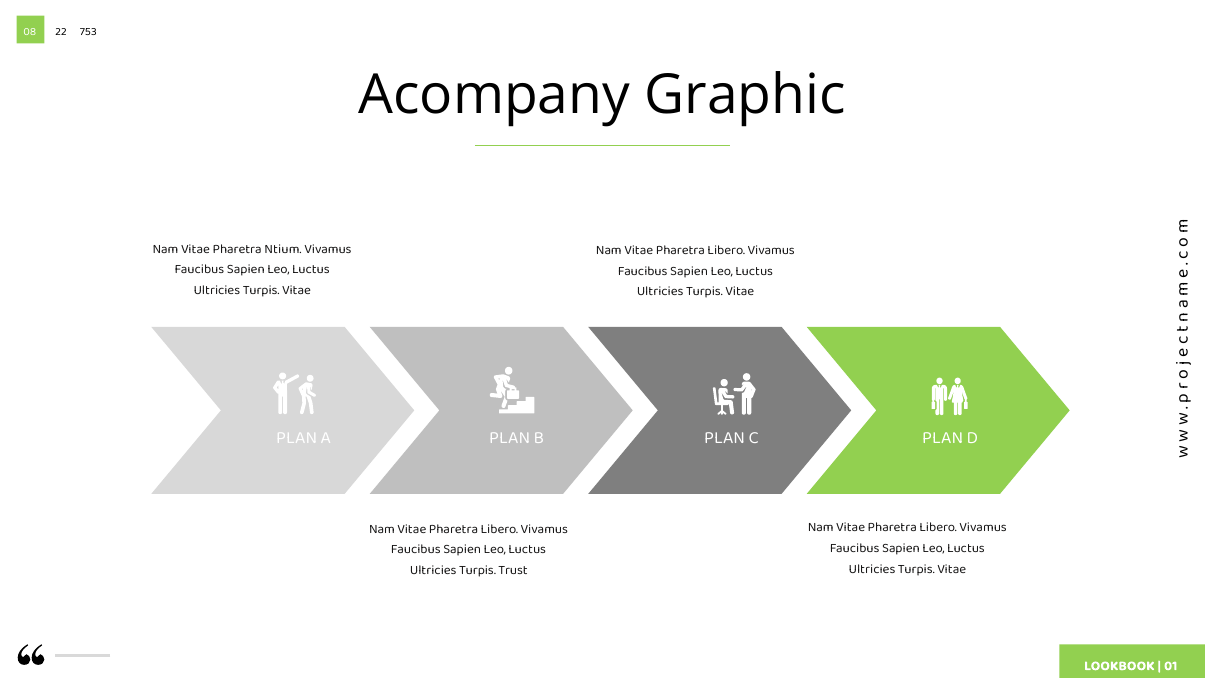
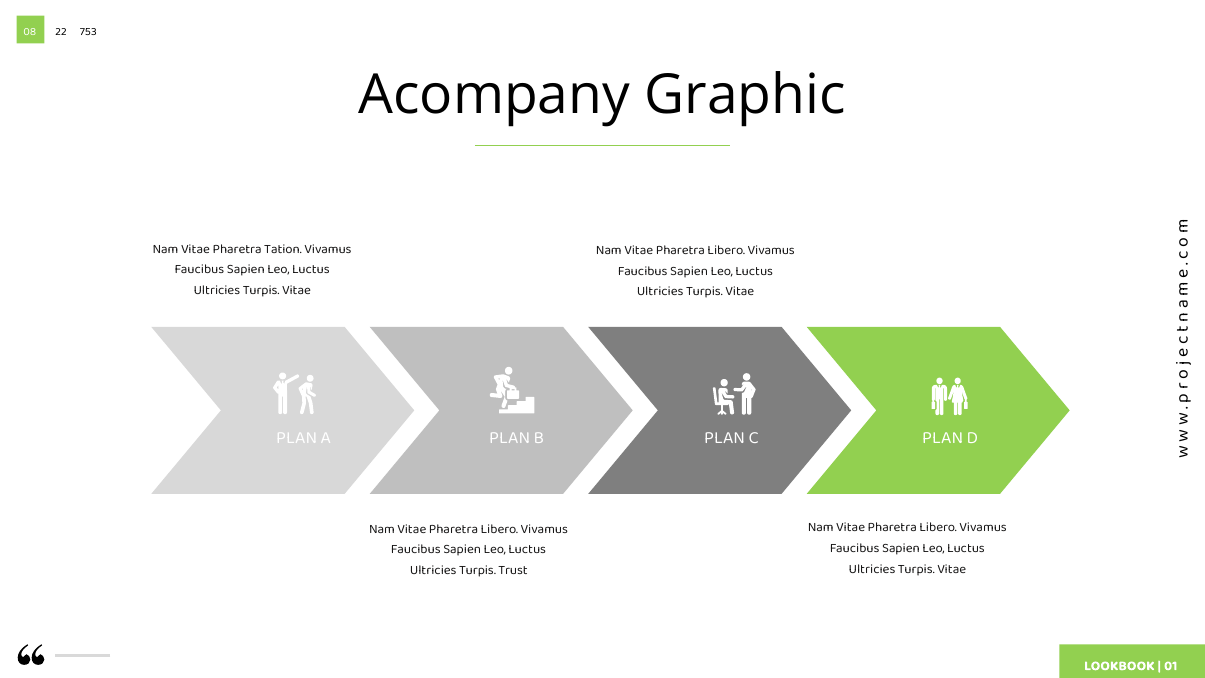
Ntium: Ntium -> Tation (283, 249)
